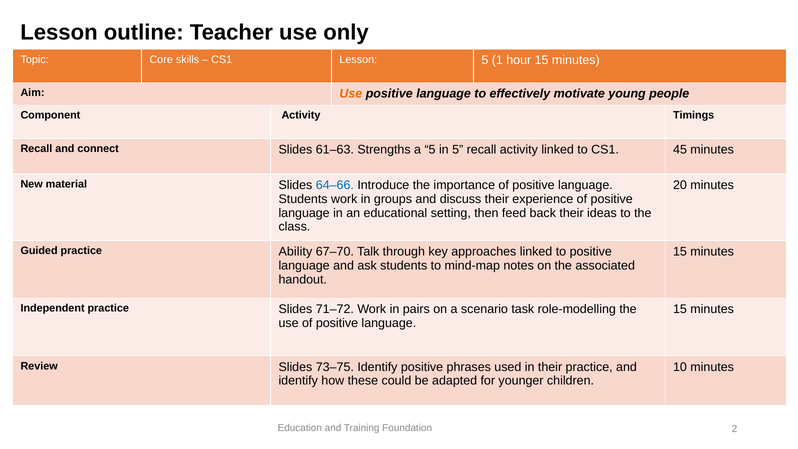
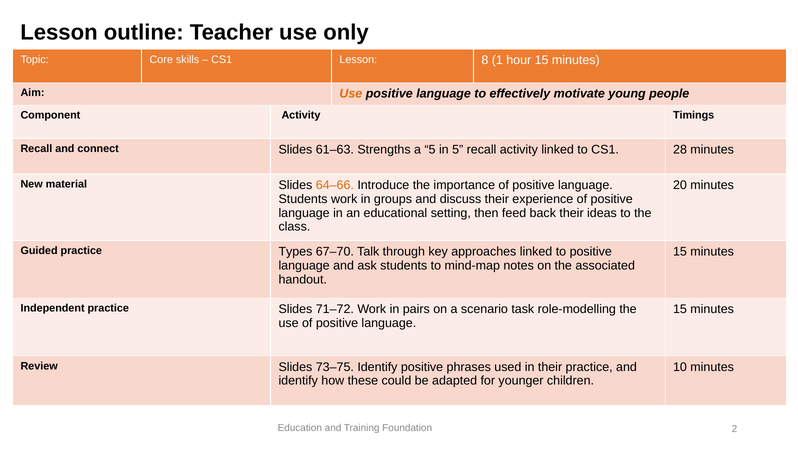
Lesson 5: 5 -> 8 (485, 60)
45: 45 -> 28 (680, 150)
64–66 colour: blue -> orange (335, 185)
Ability: Ability -> Types (295, 252)
